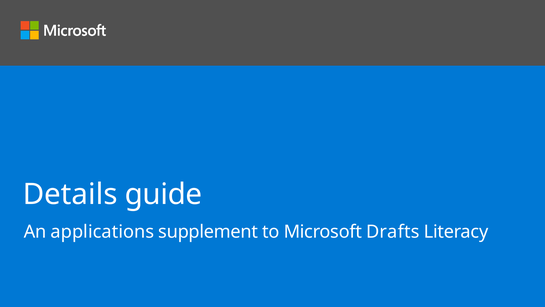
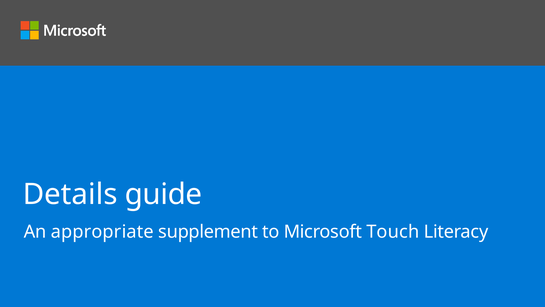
applications: applications -> appropriate (102, 231)
Drafts: Drafts -> Touch (393, 231)
